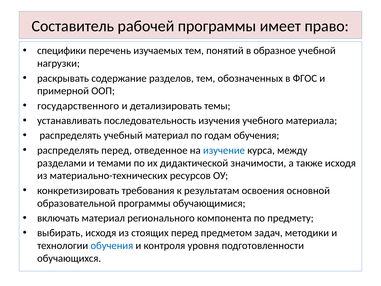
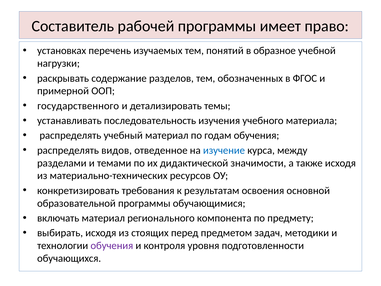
специфики: специфики -> установках (62, 51)
распределять перед: перед -> видов (117, 150)
обучения colour: blue -> purple (112, 245)
